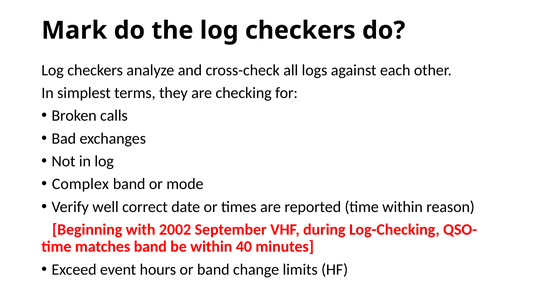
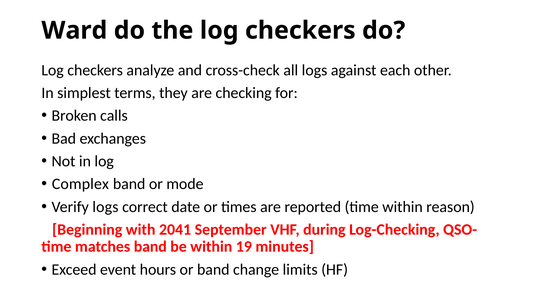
Mark: Mark -> Ward (74, 30)
Verify well: well -> logs (105, 206)
2002: 2002 -> 2041 (175, 229)
40: 40 -> 19 (244, 246)
